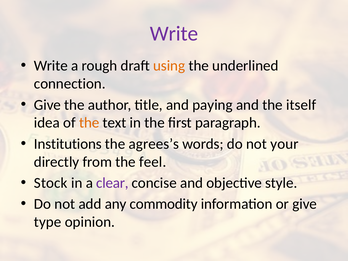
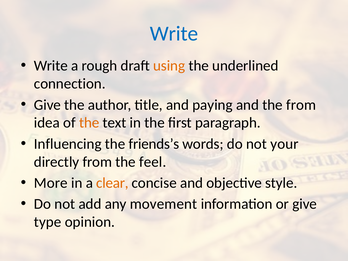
Write colour: purple -> blue (174, 34)
the itself: itself -> from (301, 105)
Institutions: Institutions -> Influencing (68, 144)
agrees’s: agrees’s -> friends’s (154, 144)
Stock: Stock -> More (51, 183)
clear colour: purple -> orange (112, 183)
commodity: commodity -> movement (163, 204)
